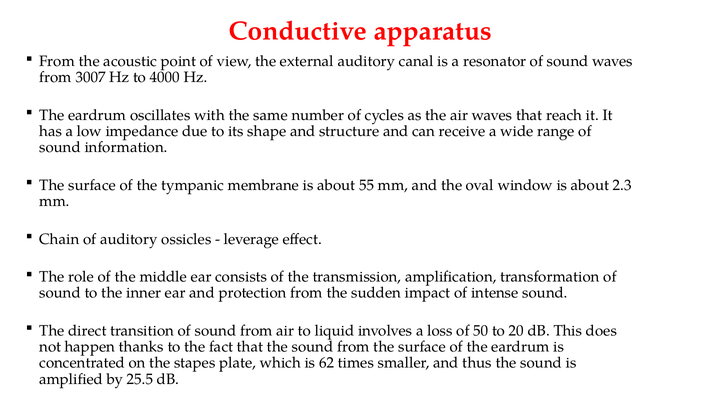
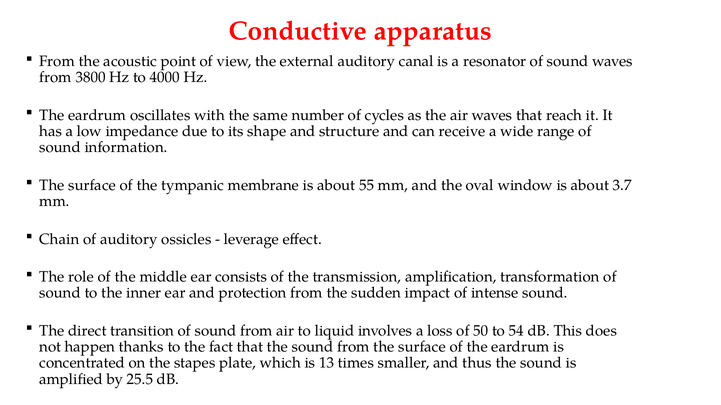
3007: 3007 -> 3800 (91, 78)
2.3: 2.3 -> 3.7 (622, 185)
20: 20 -> 54 (516, 331)
62: 62 -> 13 (327, 364)
